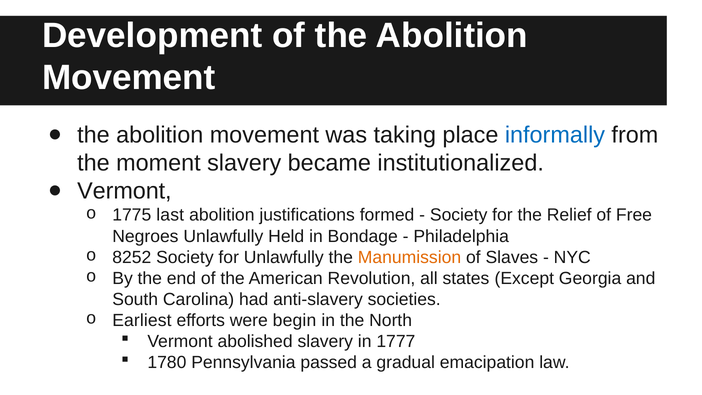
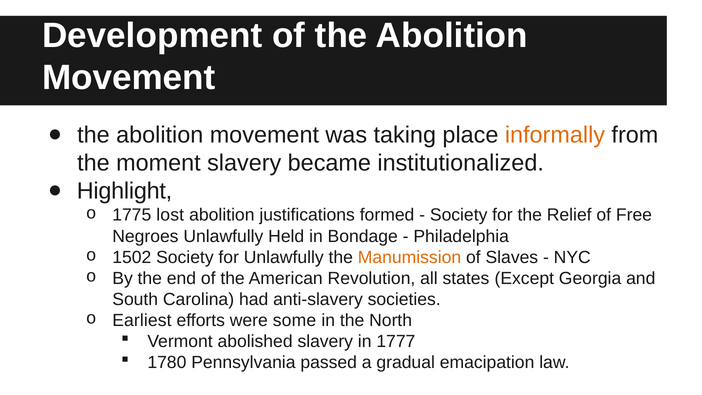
informally colour: blue -> orange (555, 135)
Vermont: Vermont -> Highlight (124, 191)
last: last -> lost (170, 215)
8252: 8252 -> 1502 (132, 257)
begin: begin -> some (295, 320)
